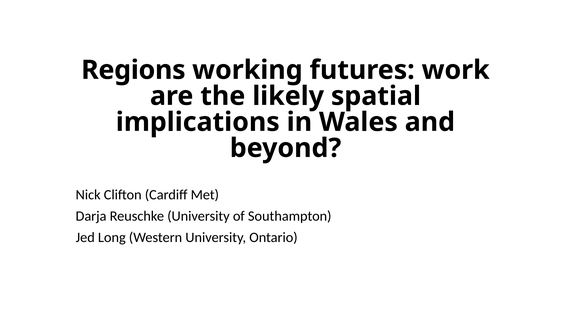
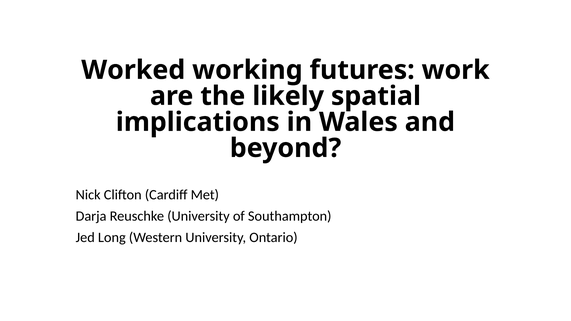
Regions: Regions -> Worked (133, 70)
